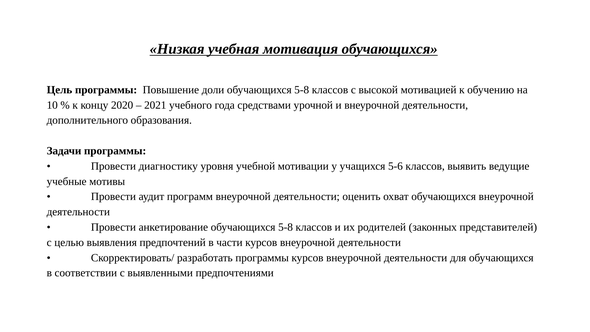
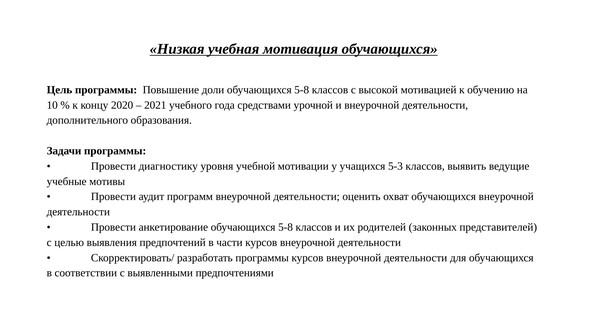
5-6: 5-6 -> 5-3 (395, 166)
